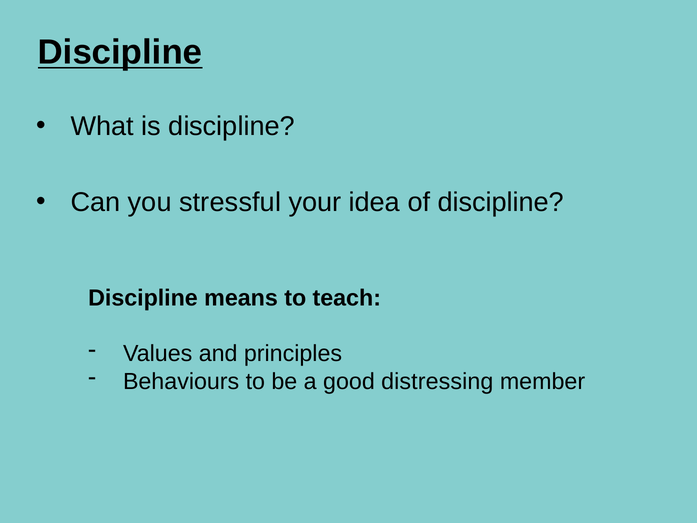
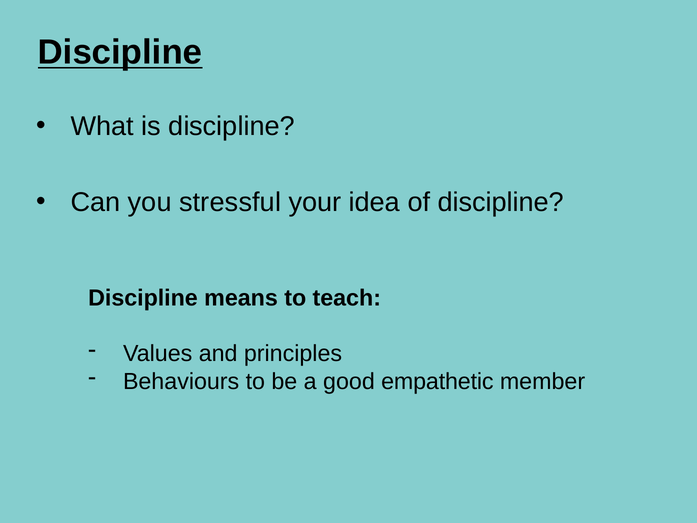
distressing: distressing -> empathetic (437, 381)
